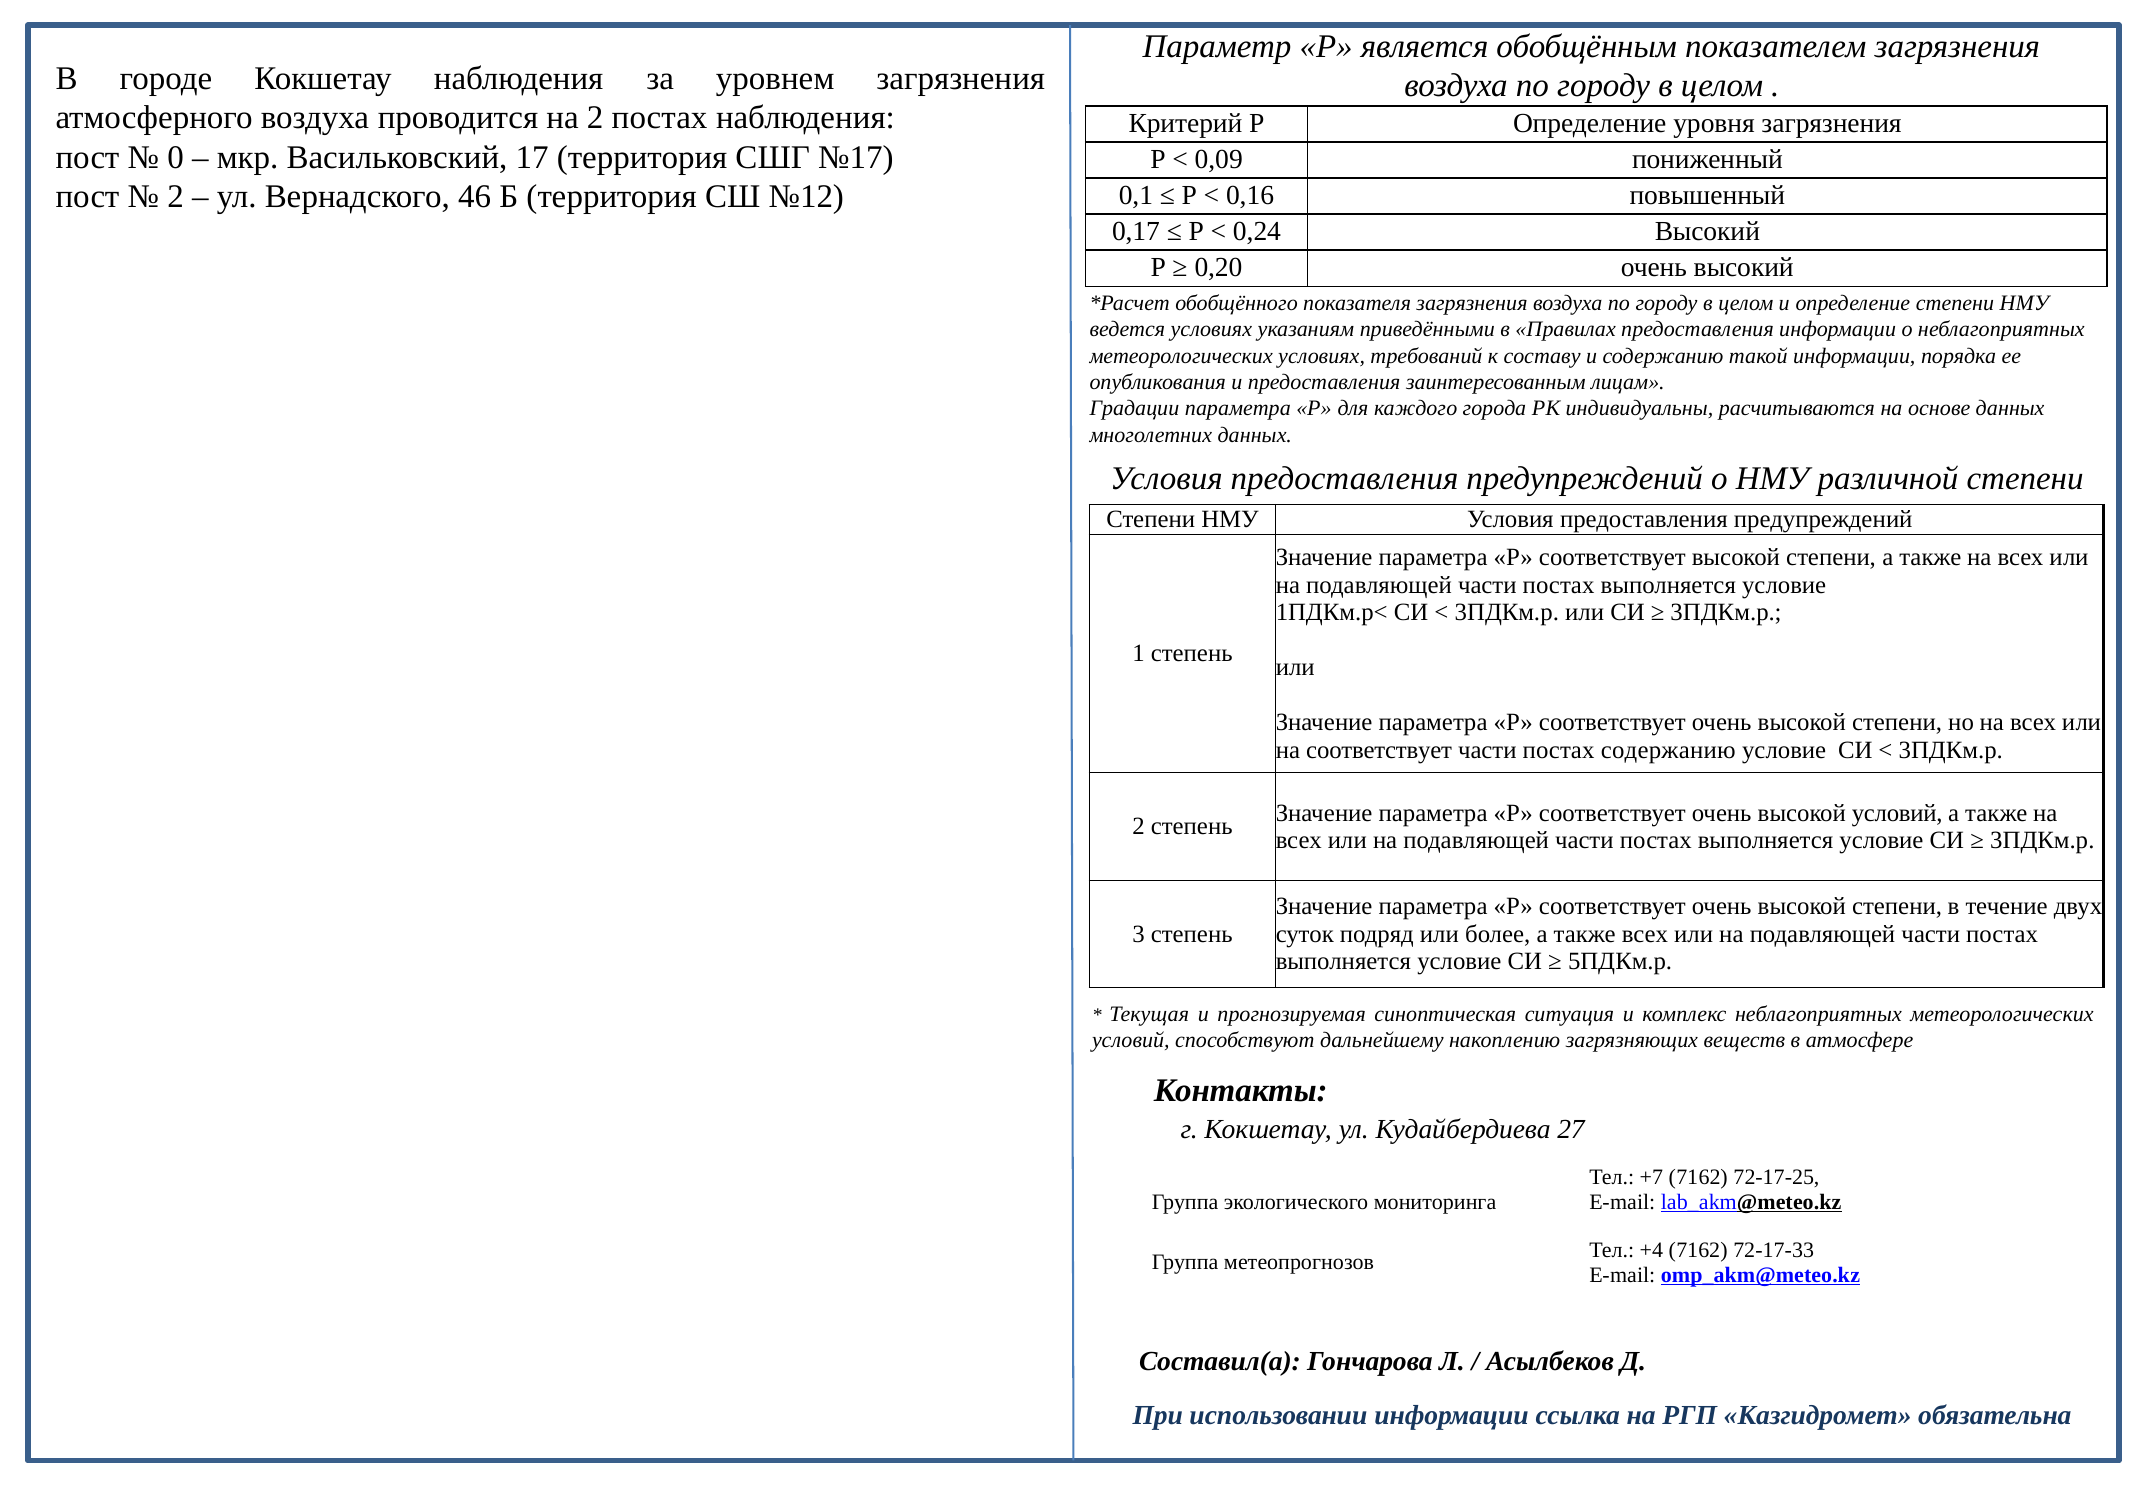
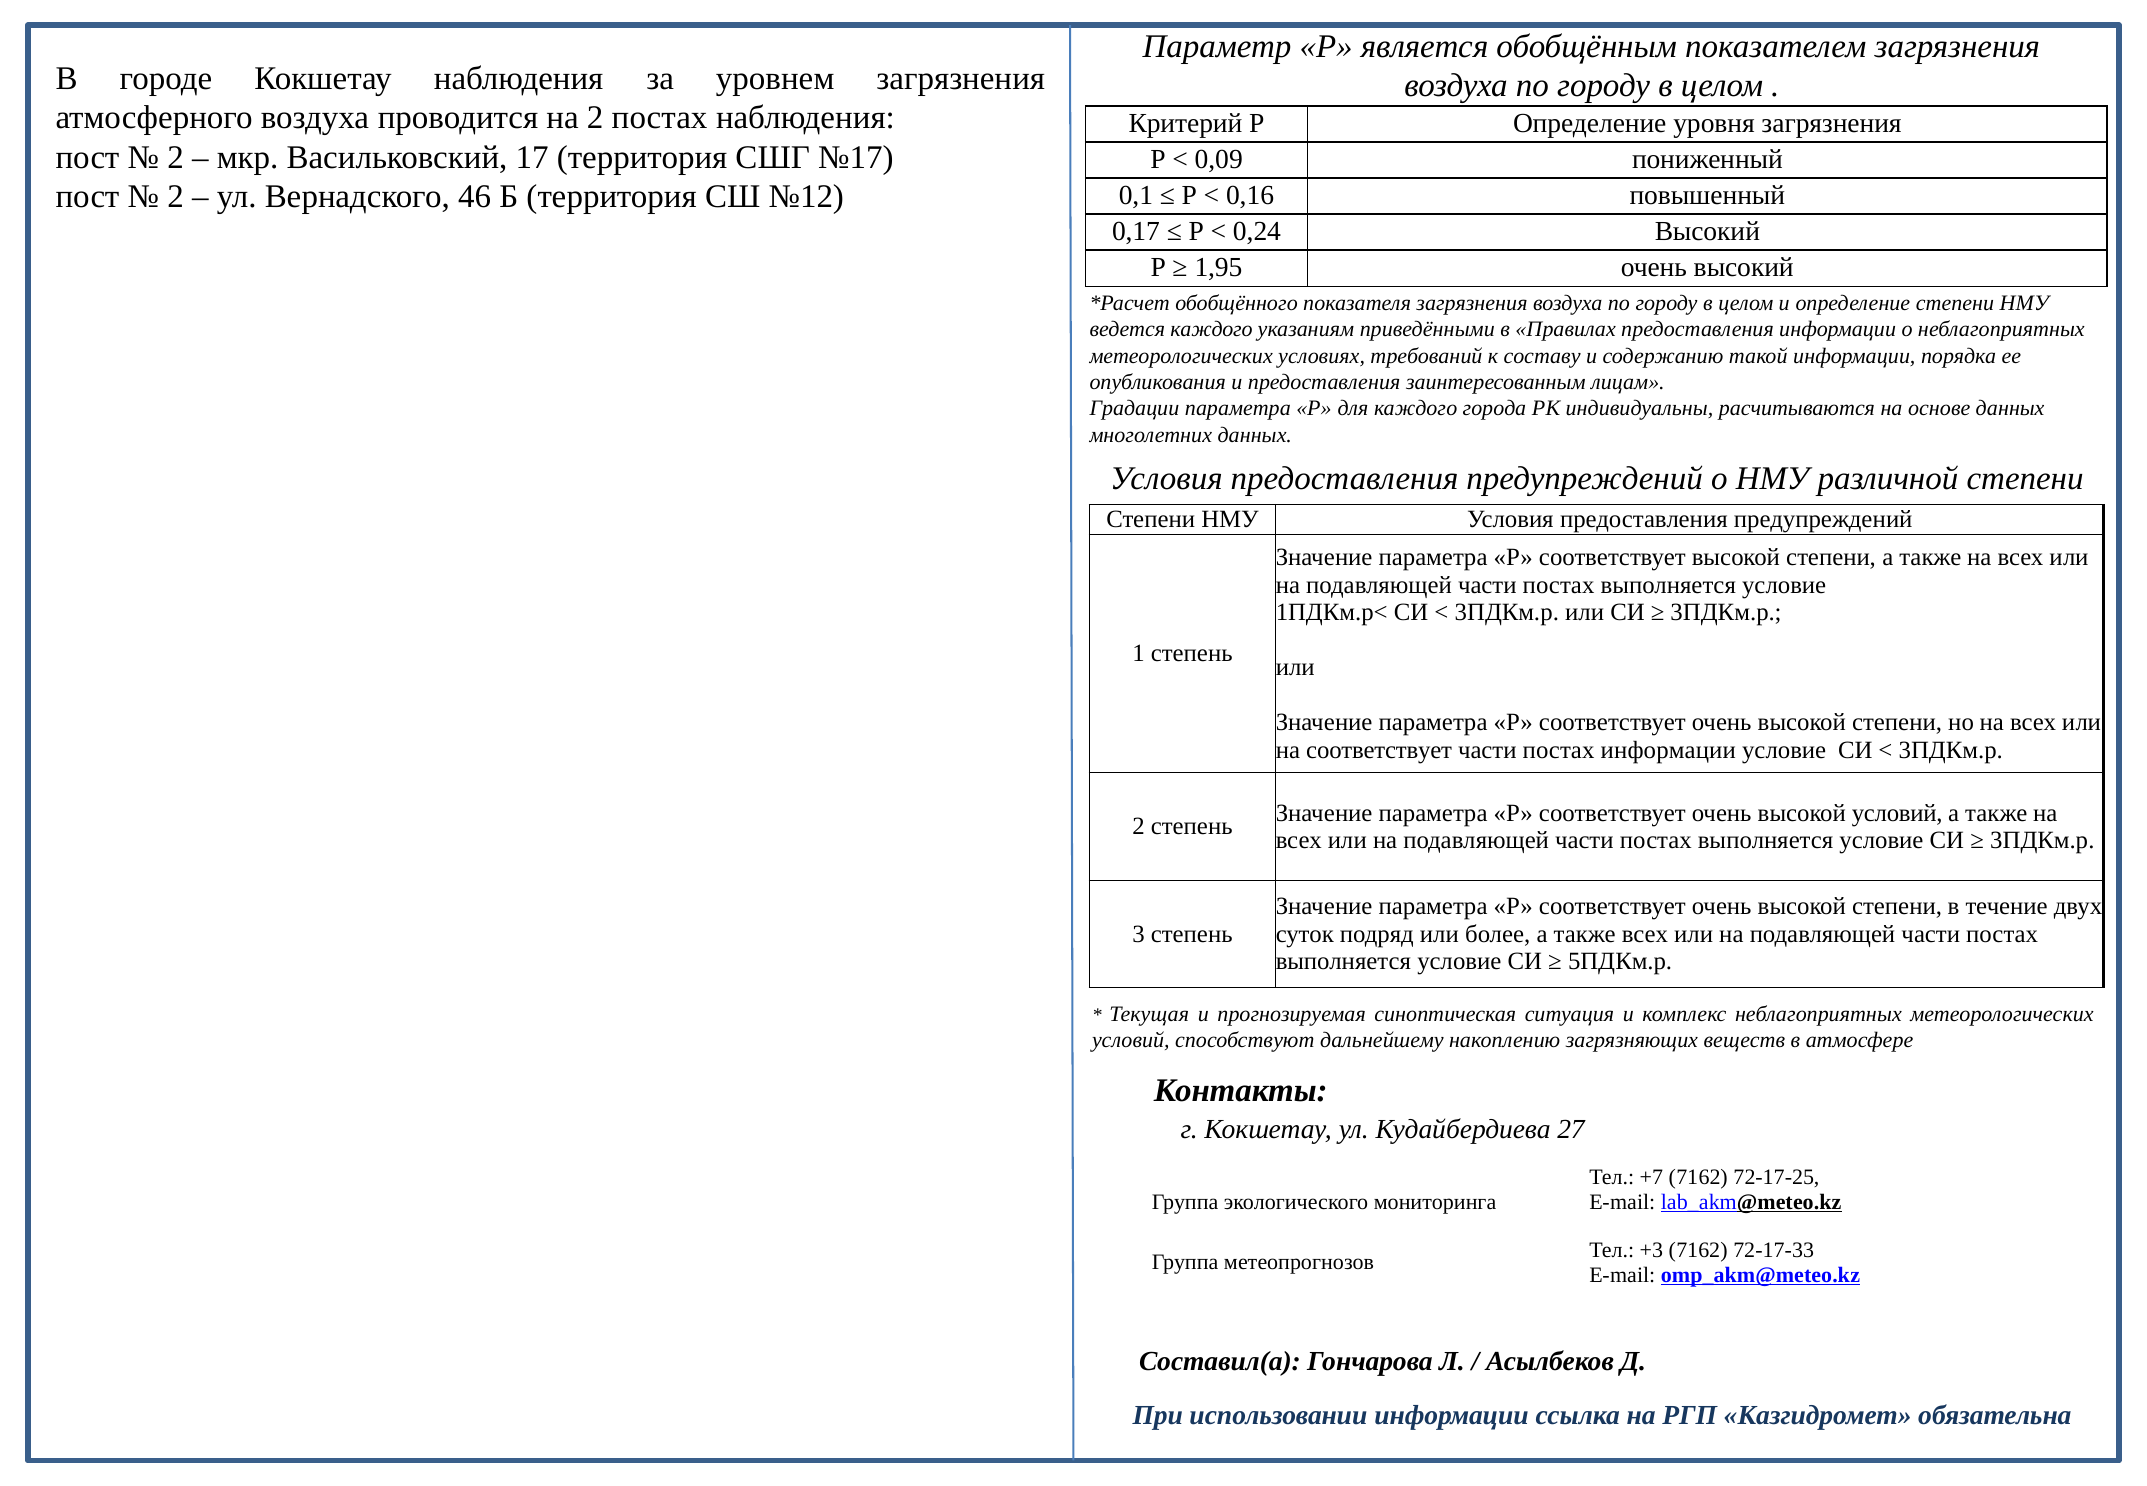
0: 0 -> 2 (176, 157)
0,20: 0,20 -> 1,95 (1218, 268)
ведется условиях: условиях -> каждого (1211, 330)
постах содержанию: содержанию -> информации (1668, 750)
+4: +4 -> +3 (1651, 1251)
